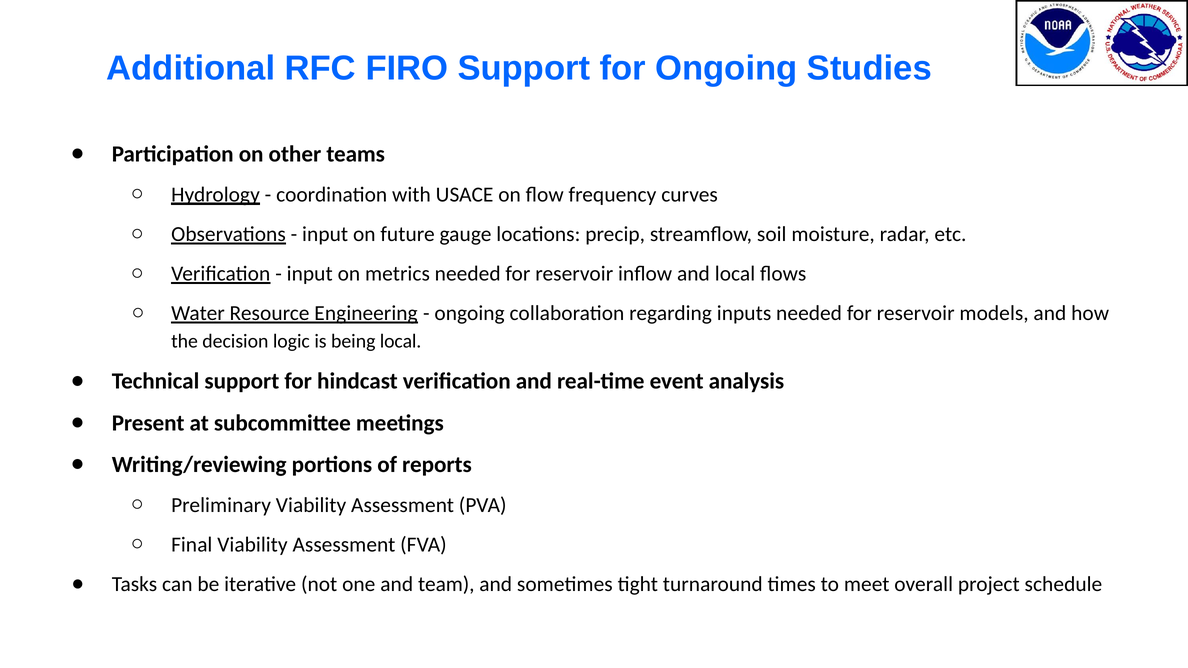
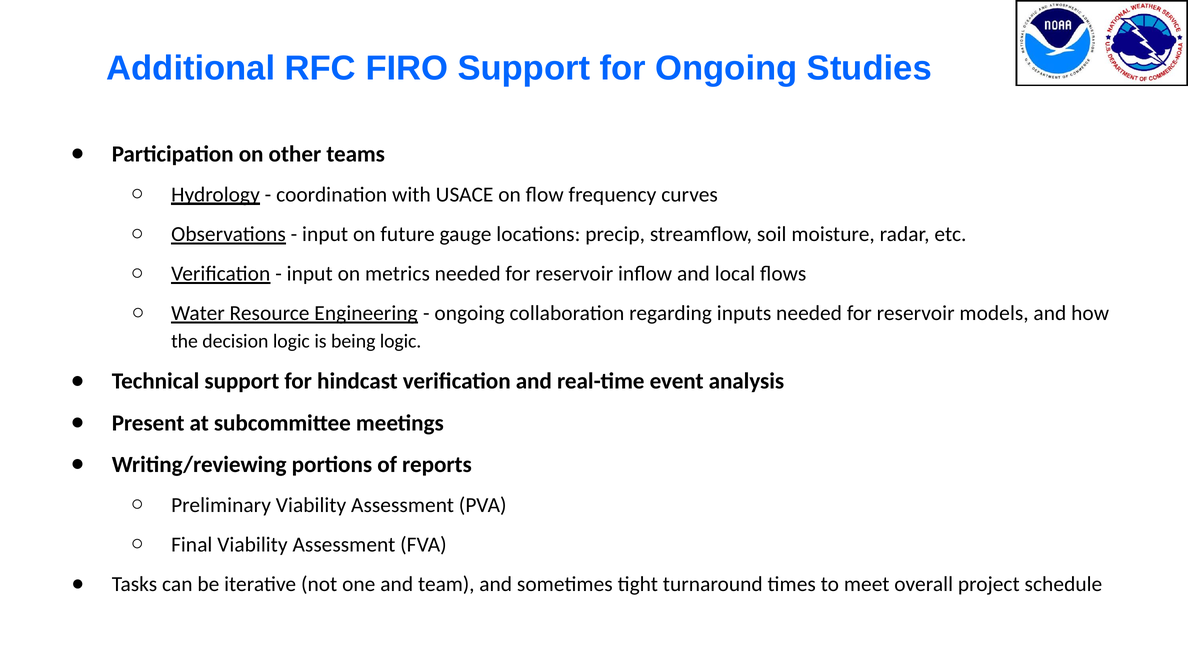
being local: local -> logic (401, 342)
